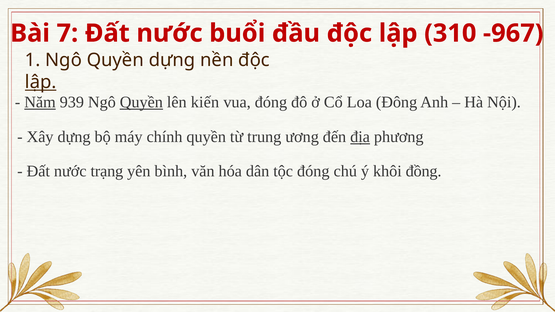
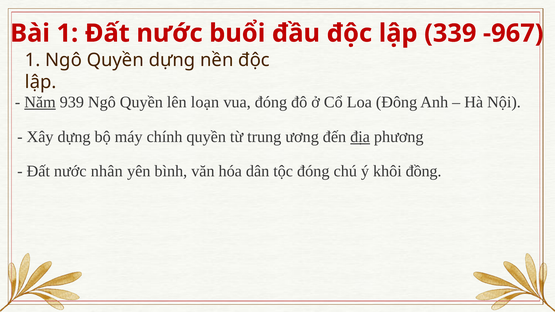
Bài 7: 7 -> 1 (67, 33)
310: 310 -> 339 (450, 33)
lập underline: present -> none (41, 82)
Quyền underline: present -> none (141, 102)
kiến: kiến -> loạn (205, 102)
trạng: trạng -> nhân (107, 171)
